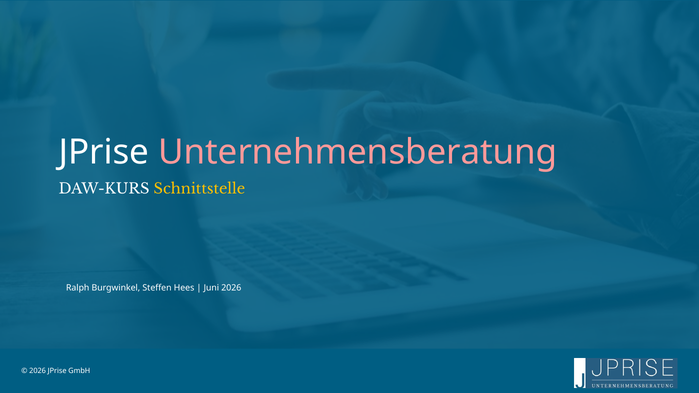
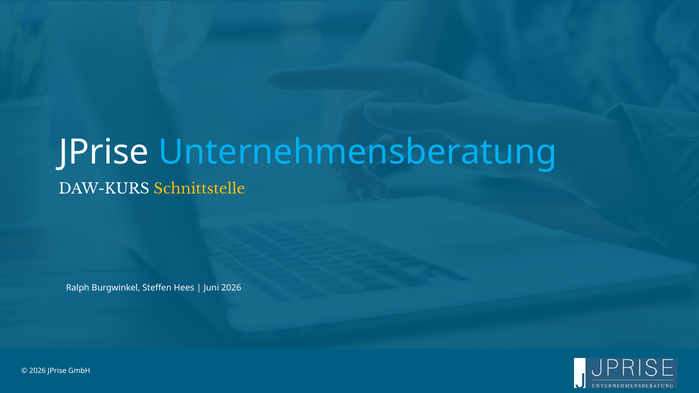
Unternehmensberatung colour: pink -> light blue (358, 152)
